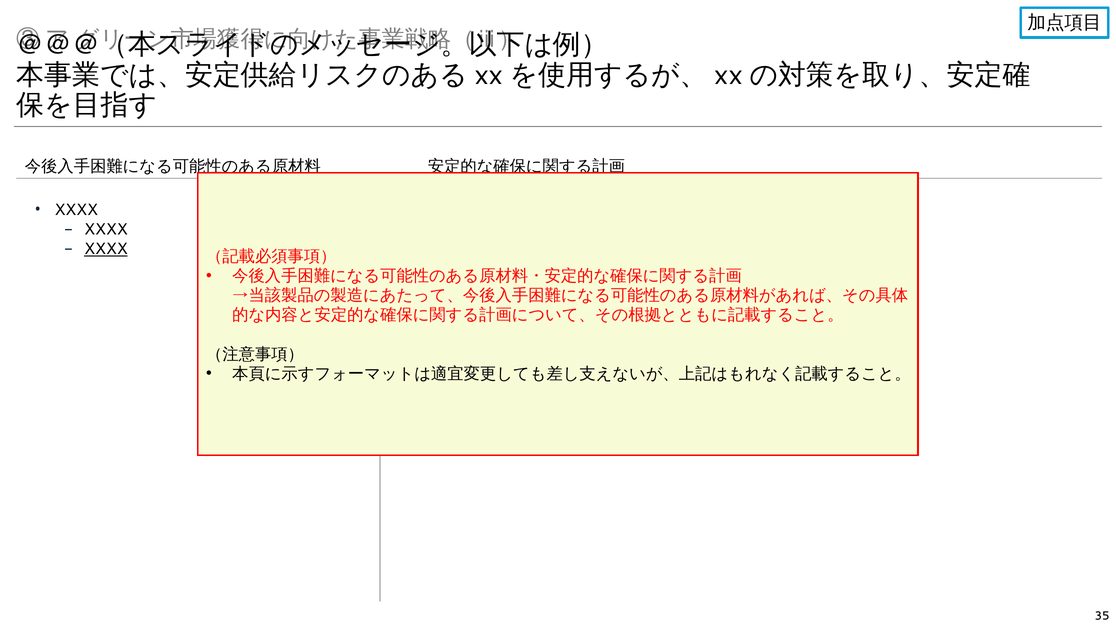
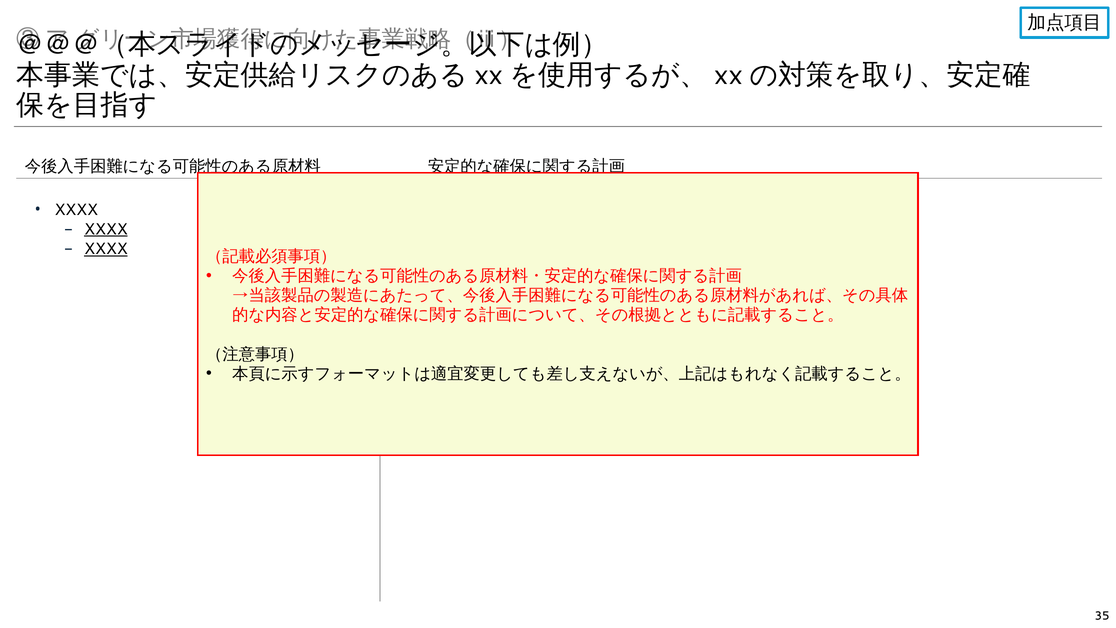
XXXX underline: none -> present (106, 229)
